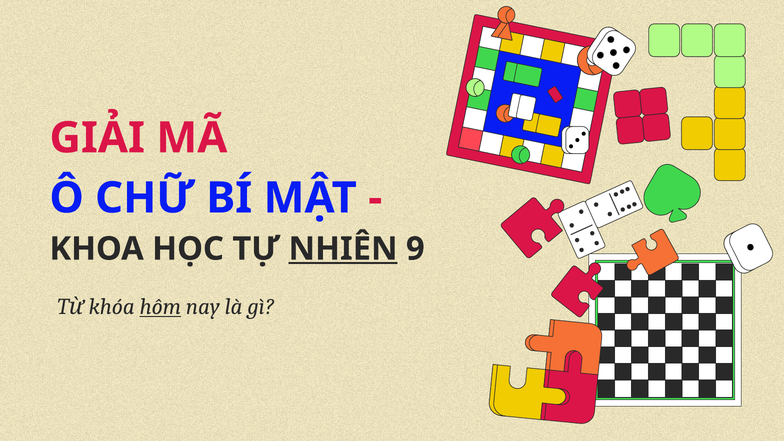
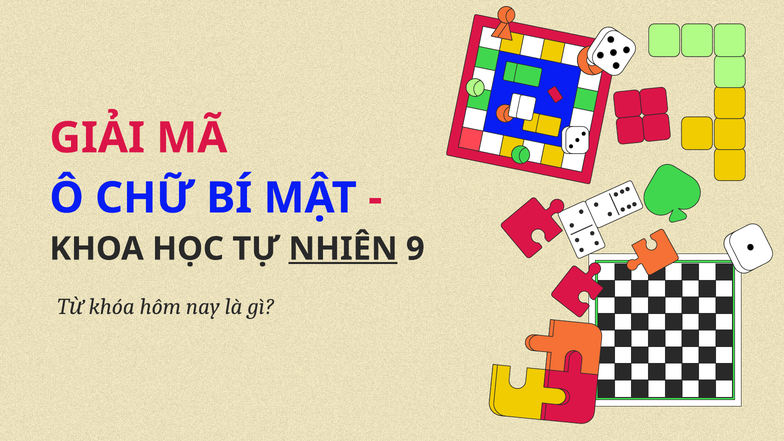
hôm underline: present -> none (160, 307)
